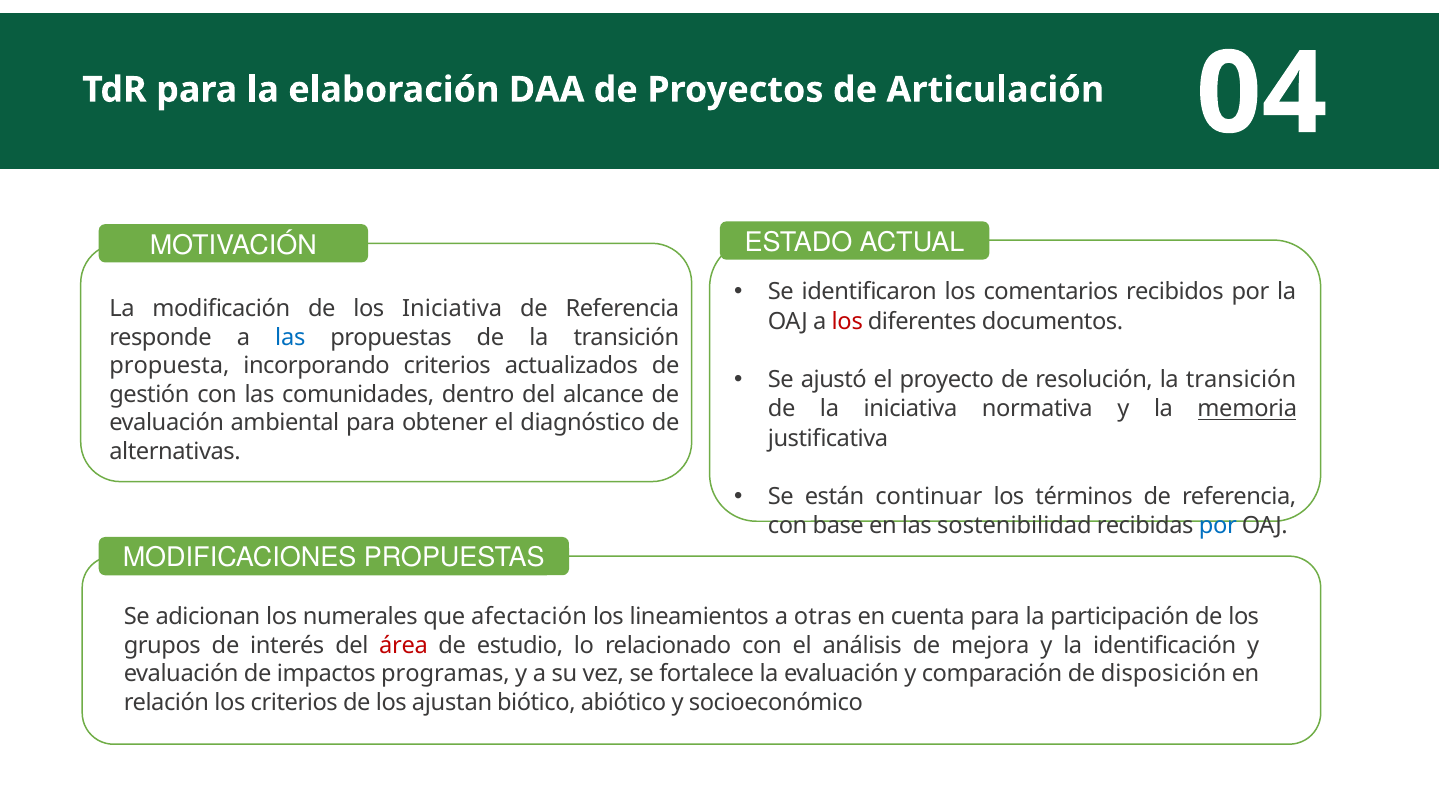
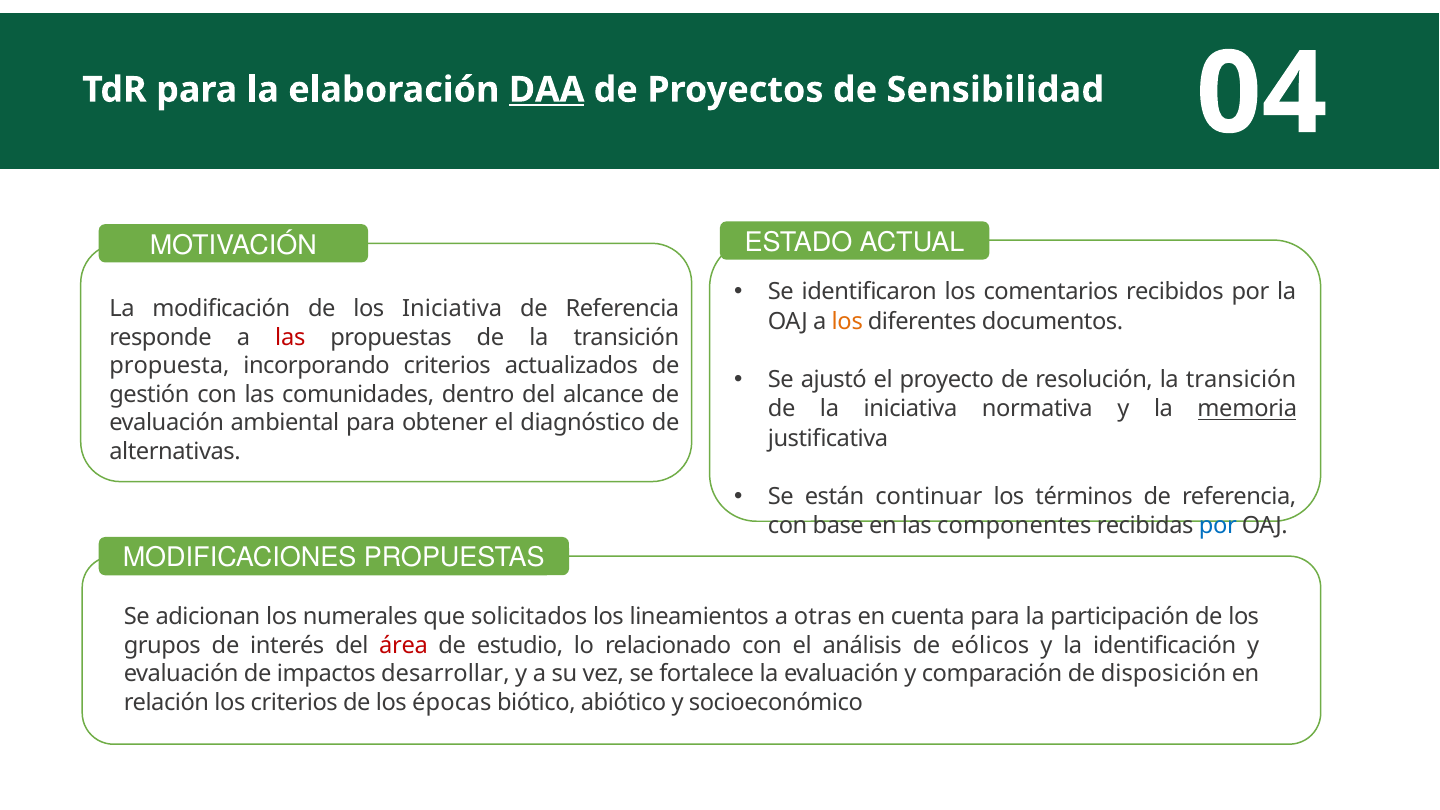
DAA underline: none -> present (547, 90)
Articulación: Articulación -> Sensibilidad (995, 90)
los colour: red -> orange (847, 321)
las colour: blue -> red (290, 337)
sostenibilidad: sostenibilidad -> componentes (1014, 526)
afectación: afectación -> solicitados (529, 617)
mejora: mejora -> eólicos (990, 646)
programas: programas -> desarrollar (445, 674)
ajustan: ajustan -> épocas (452, 703)
